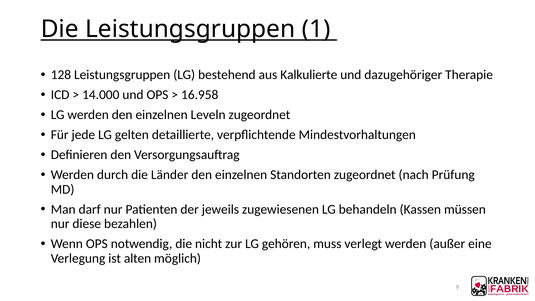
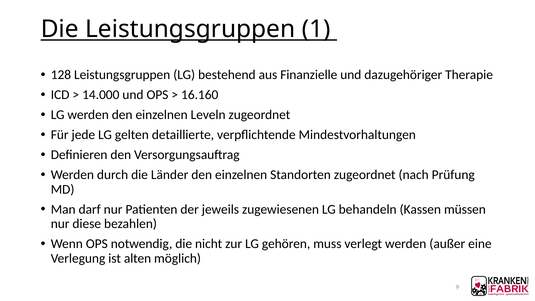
Kalkulierte: Kalkulierte -> Finanzielle (309, 75)
16.958: 16.958 -> 16.160 (200, 95)
